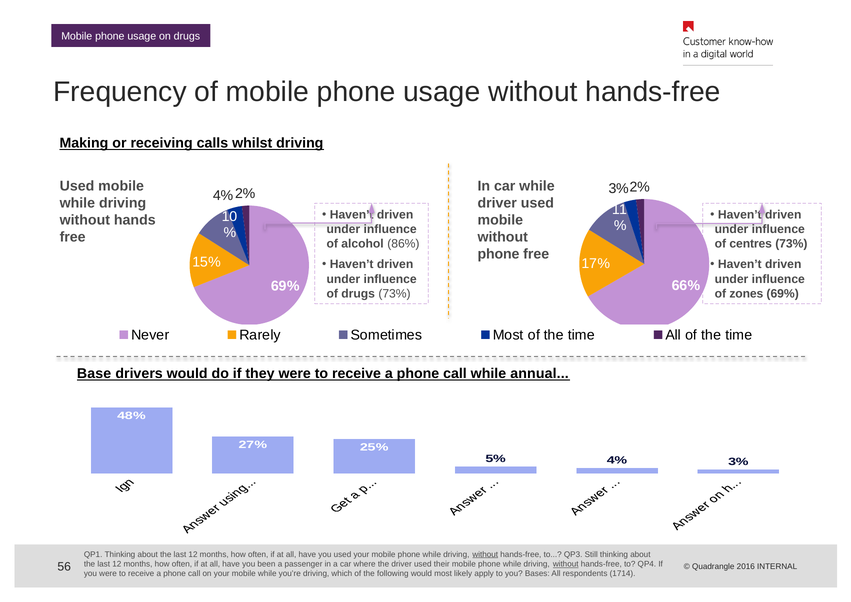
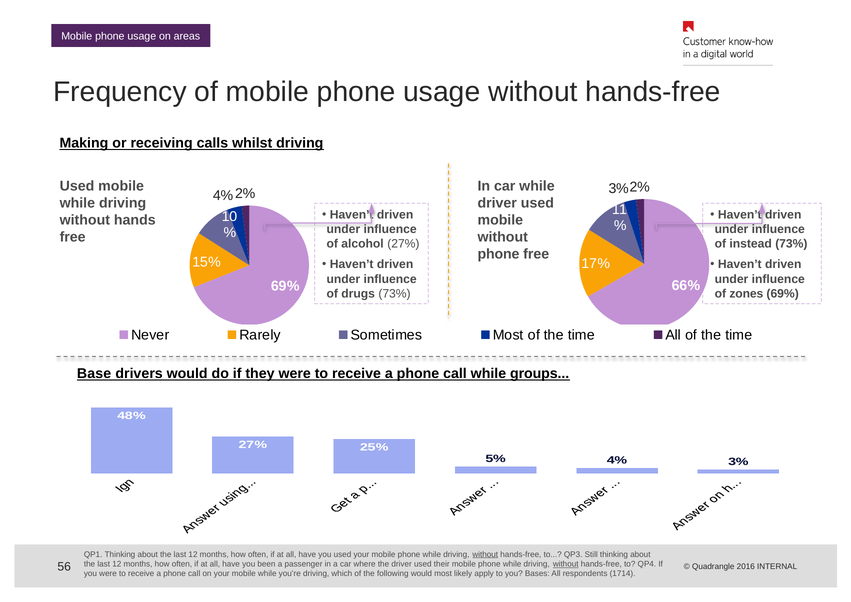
on drugs: drugs -> areas (187, 36)
alcohol 86%: 86% -> 27% (403, 244)
centres: centres -> instead (751, 244)
annual: annual -> groups (540, 374)
